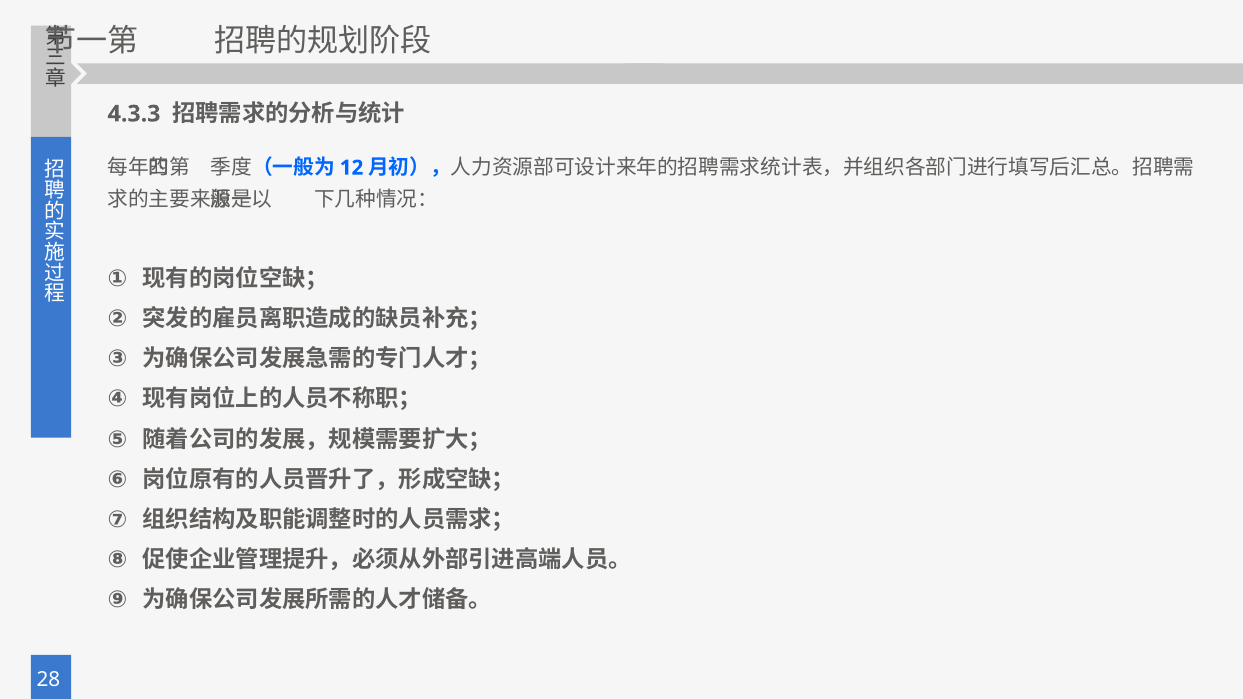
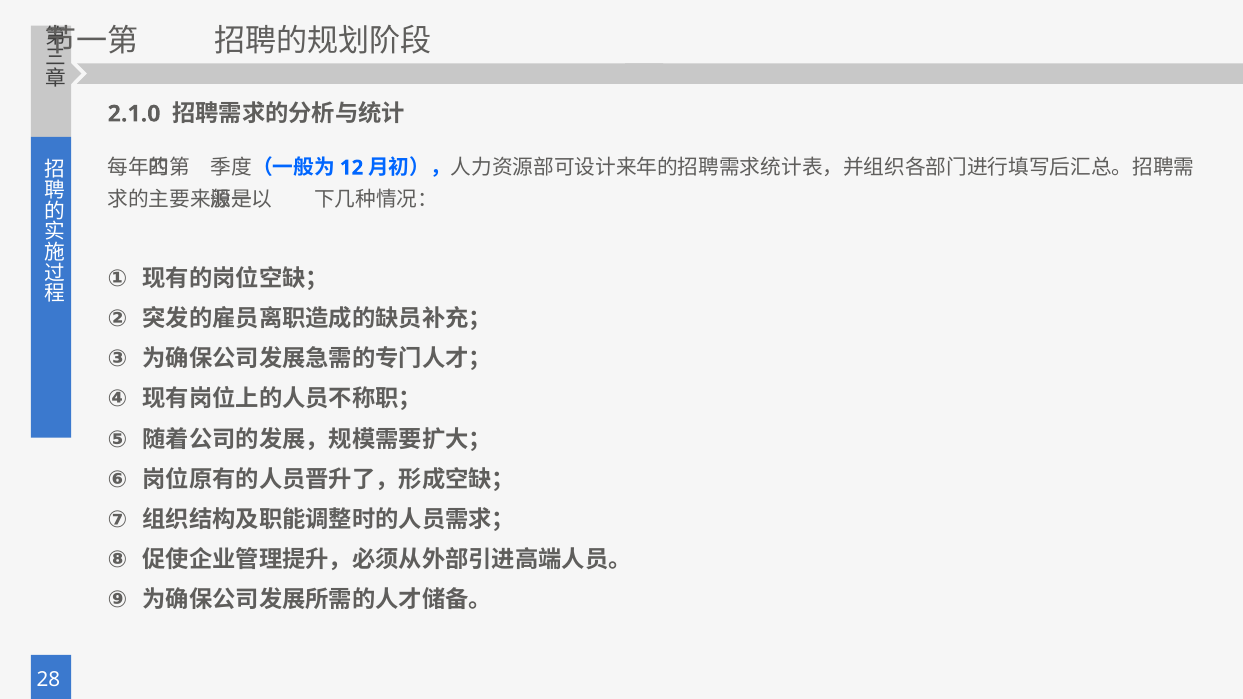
4.3.3: 4.3.3 -> 2.1.0 (134, 114)
